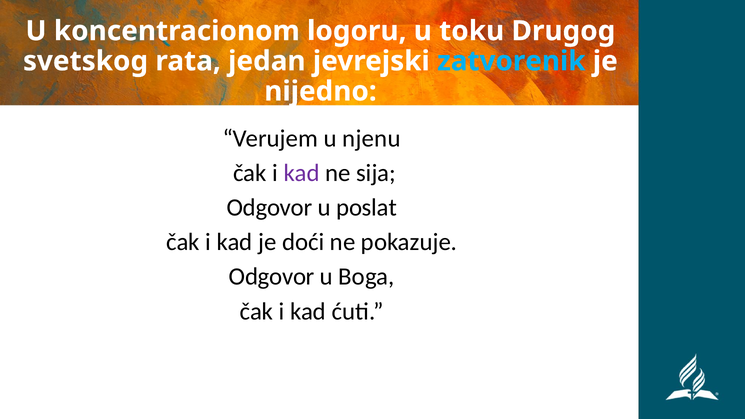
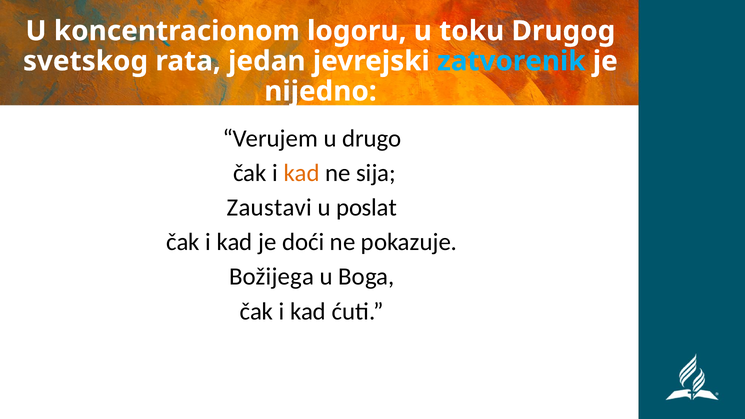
njenu: njenu -> drugo (372, 138)
kad colour: purple -> orange (302, 173)
Odgovor: Odgovor -> Zaustavi (269, 208)
Odgovor: Odgovor -> Božijega (272, 277)
